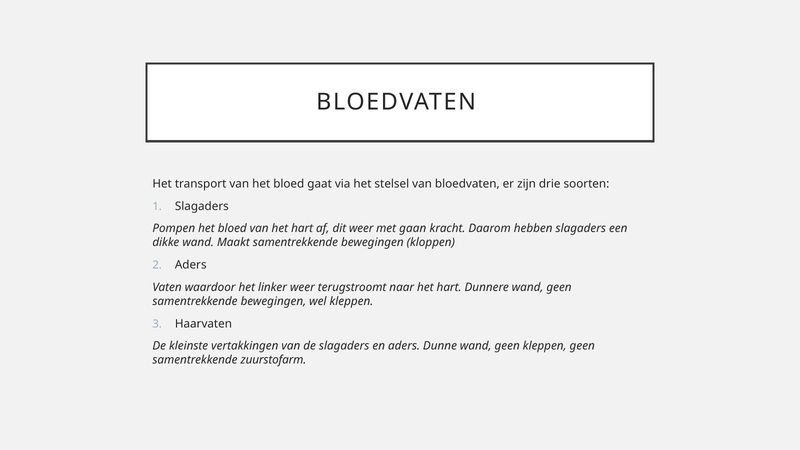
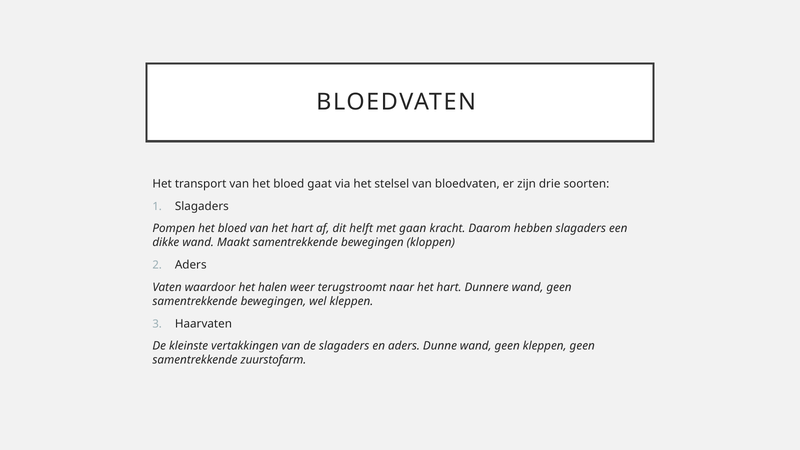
dit weer: weer -> helft (361, 229)
linker: linker -> halen (272, 287)
